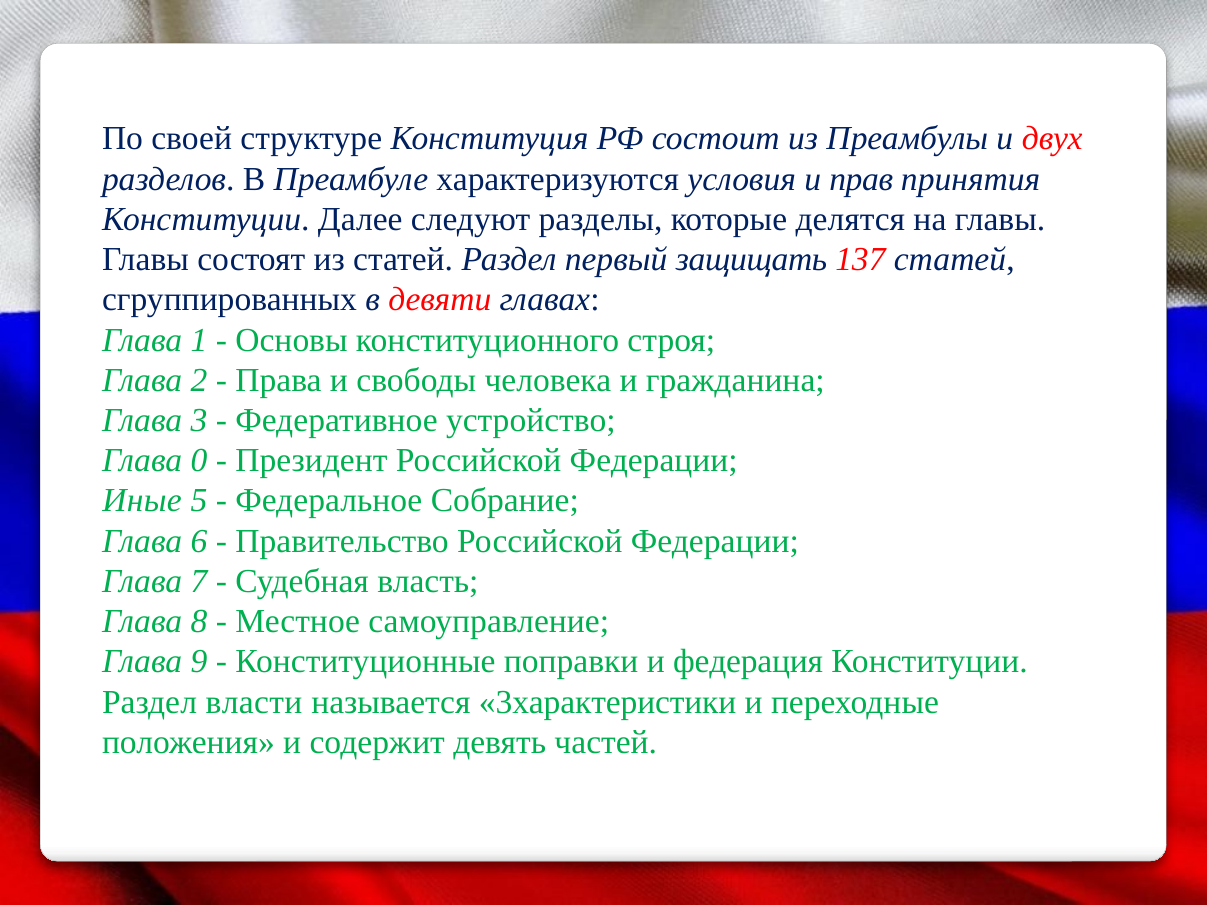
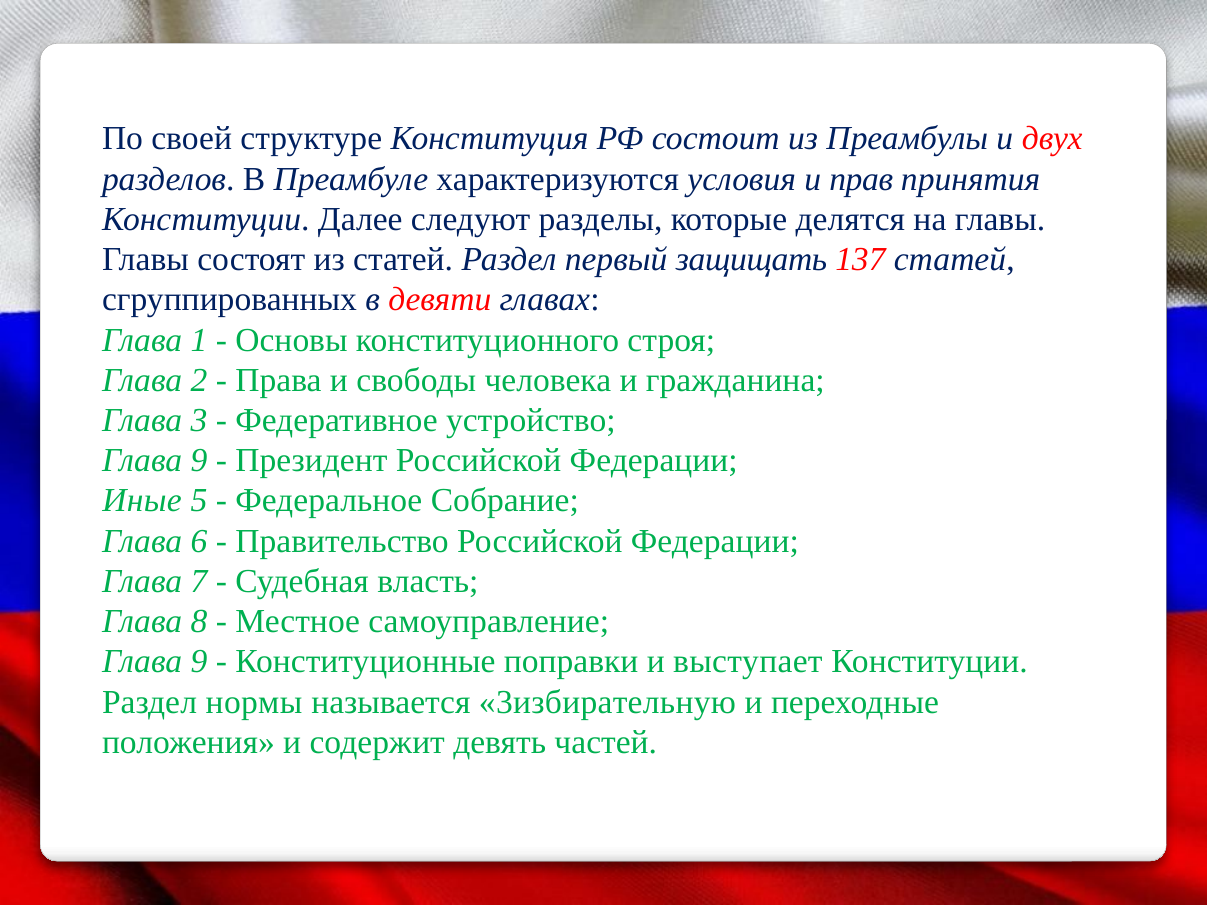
0: 0 -> 9 (199, 461)
федерация: федерация -> выступает (748, 662)
власти: власти -> нормы (254, 702)
3характеристики: 3характеристики -> 3избирательную (607, 702)
